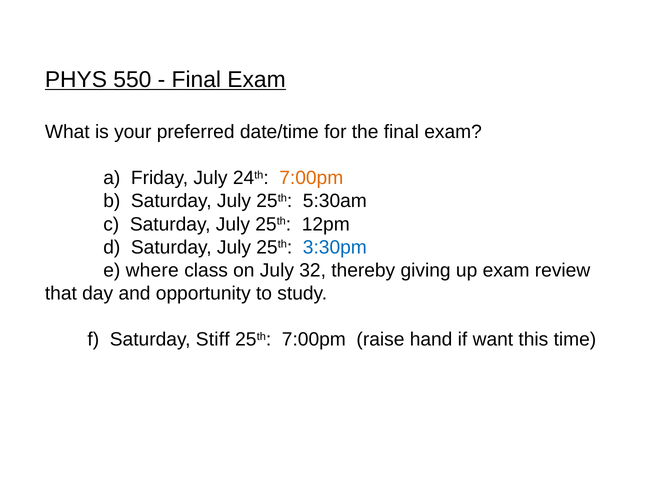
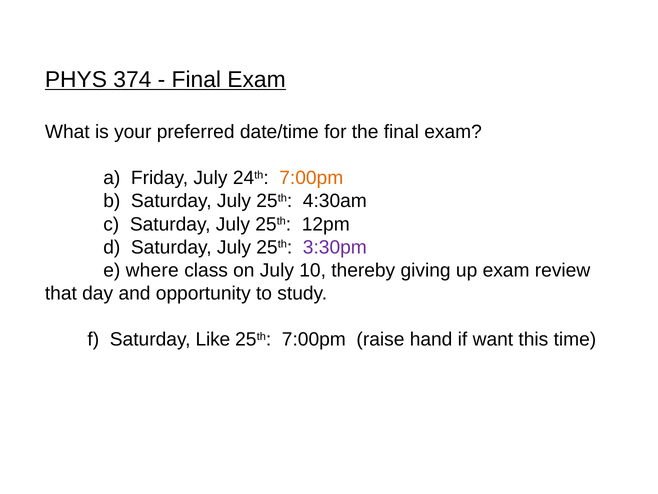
550: 550 -> 374 (132, 79)
5:30am: 5:30am -> 4:30am (335, 201)
3:30pm colour: blue -> purple (335, 247)
32: 32 -> 10 (313, 270)
Stiff: Stiff -> Like (213, 339)
